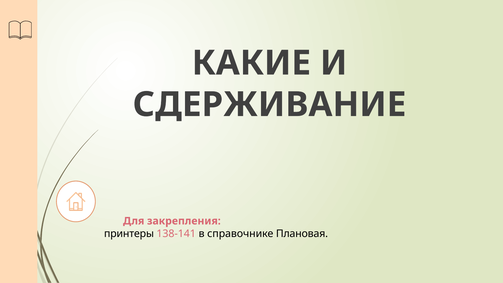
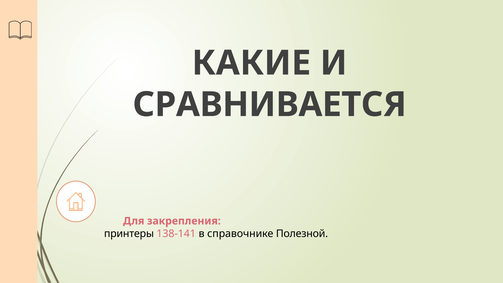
СДЕРЖИВАНИЕ: СДЕРЖИВАНИЕ -> СРАВНИВАЕТСЯ (270, 105)
Плановая: Плановая -> Полезной (302, 234)
